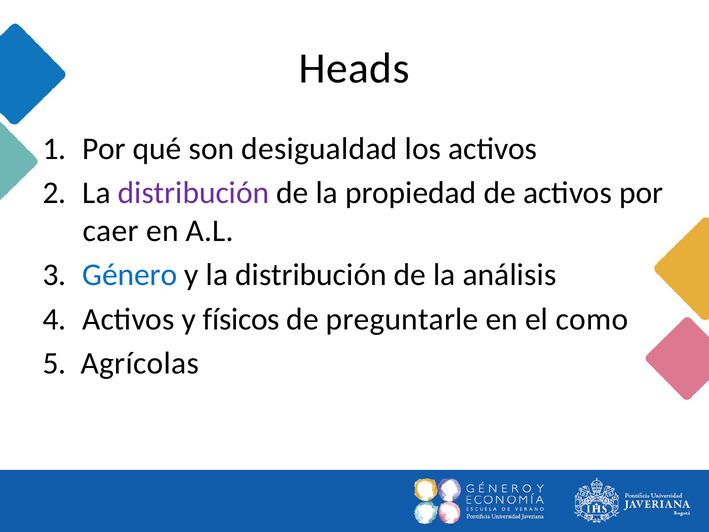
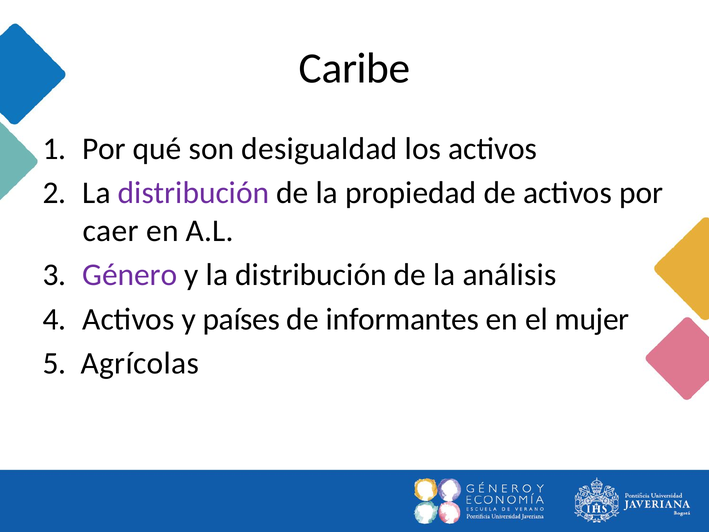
Heads: Heads -> Caribe (355, 69)
Género colour: blue -> purple (130, 275)
físicos: físicos -> países (241, 319)
preguntarle: preguntarle -> informantes (402, 319)
como: como -> mujer (592, 319)
